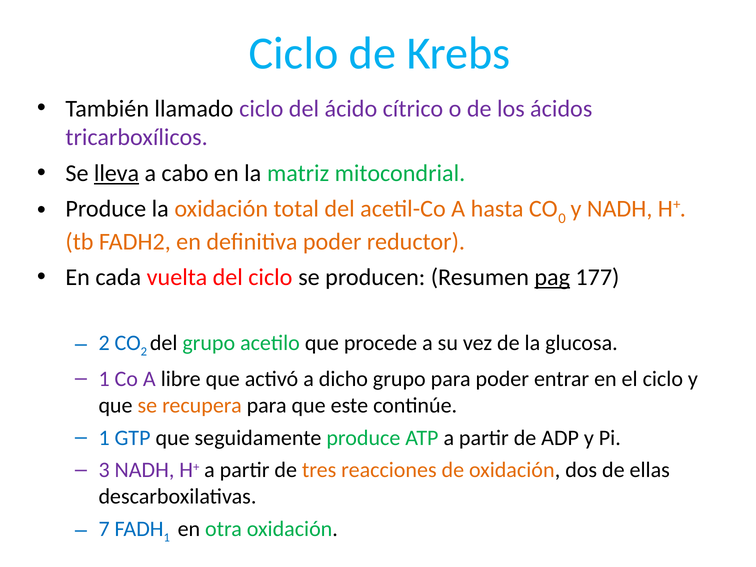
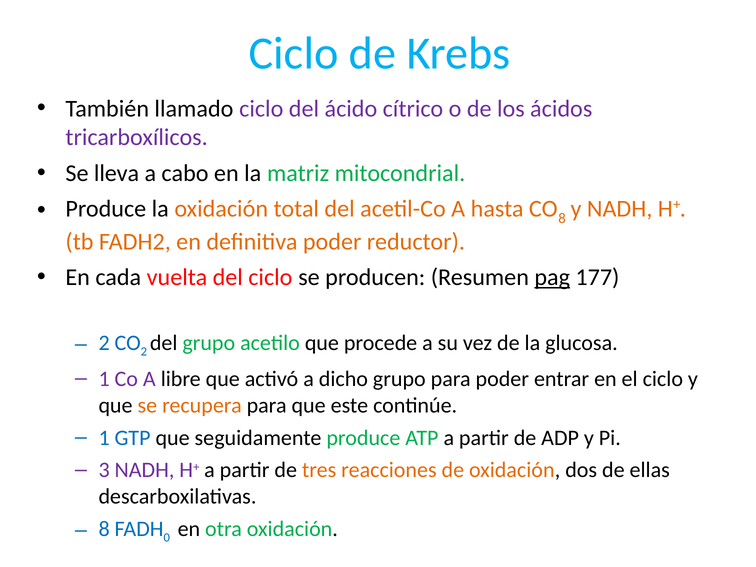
lleva underline: present -> none (117, 173)
CO 0: 0 -> 8 (562, 218)
7: 7 -> 8 (104, 529)
1: 1 -> 0 (167, 537)
